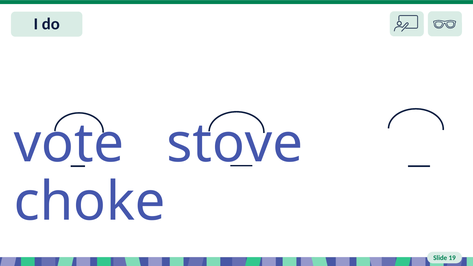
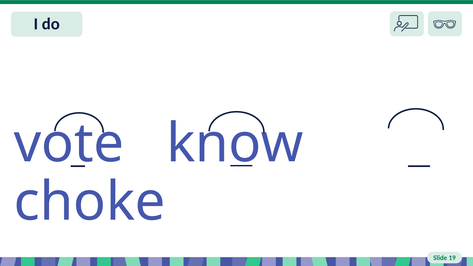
stove: stove -> know (235, 144)
